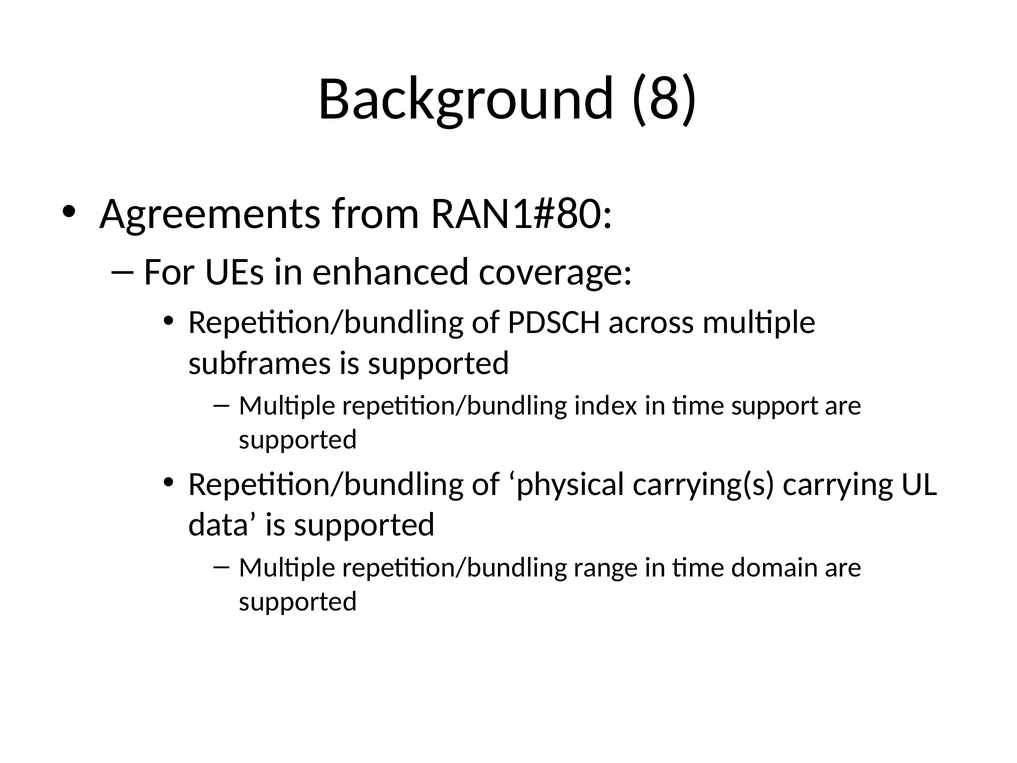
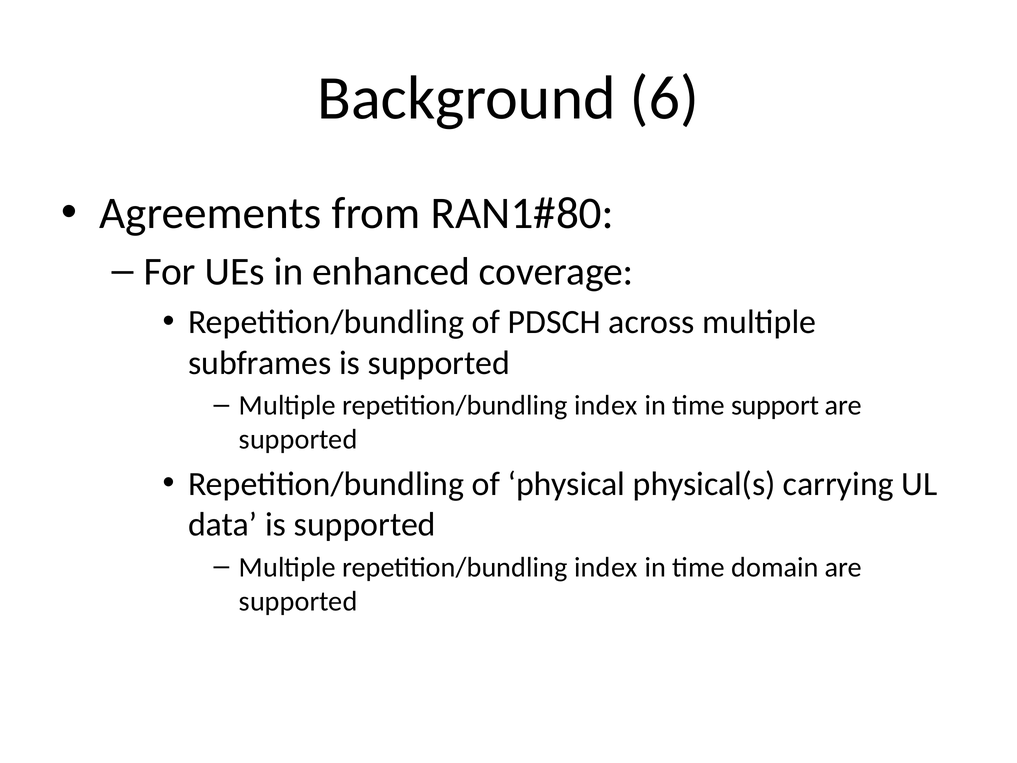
8: 8 -> 6 (664, 98)
carrying(s: carrying(s -> physical(s (704, 484)
range: range -> index (606, 567)
